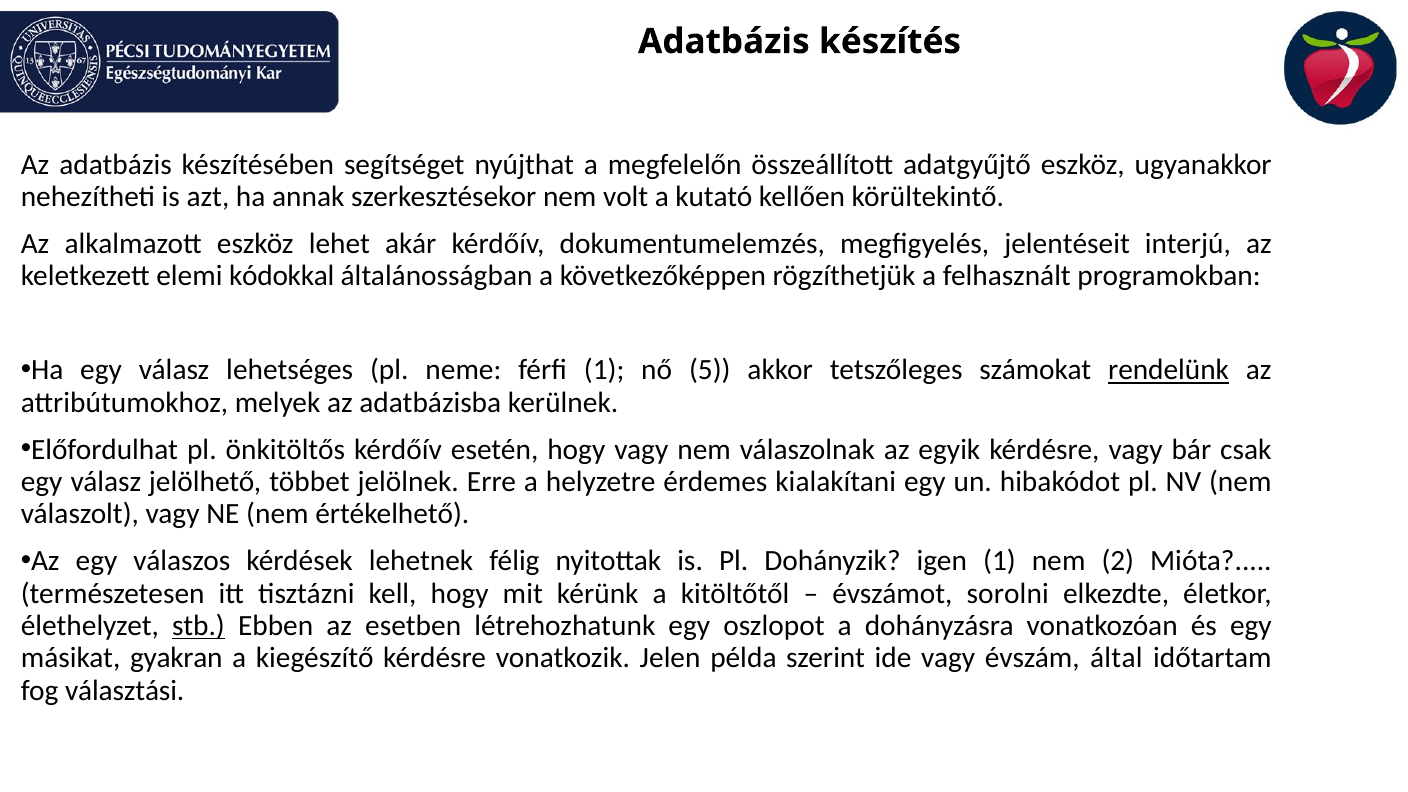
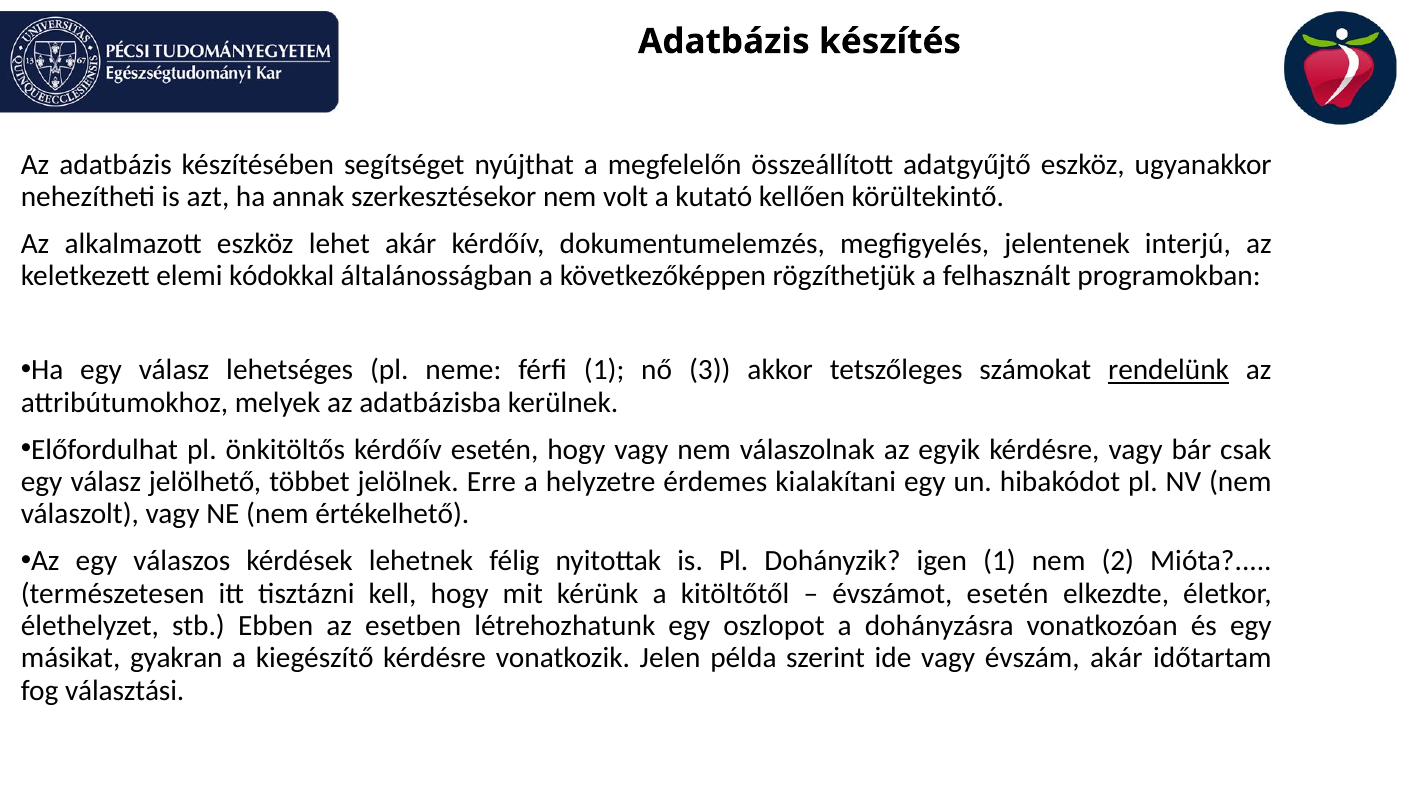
jelentéseit: jelentéseit -> jelentenek (1067, 244)
5: 5 -> 3 (710, 370)
évszámot sorolni: sorolni -> esetén (1008, 594)
stb underline: present -> none (198, 626)
évszám által: által -> akár (1116, 658)
